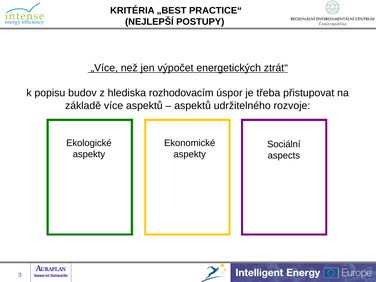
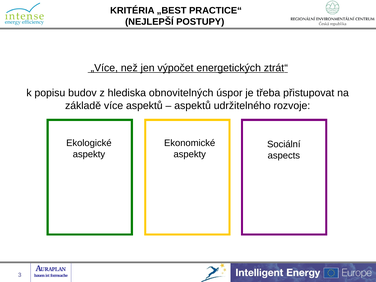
rozhodovacím: rozhodovacím -> obnovitelných (181, 93)
